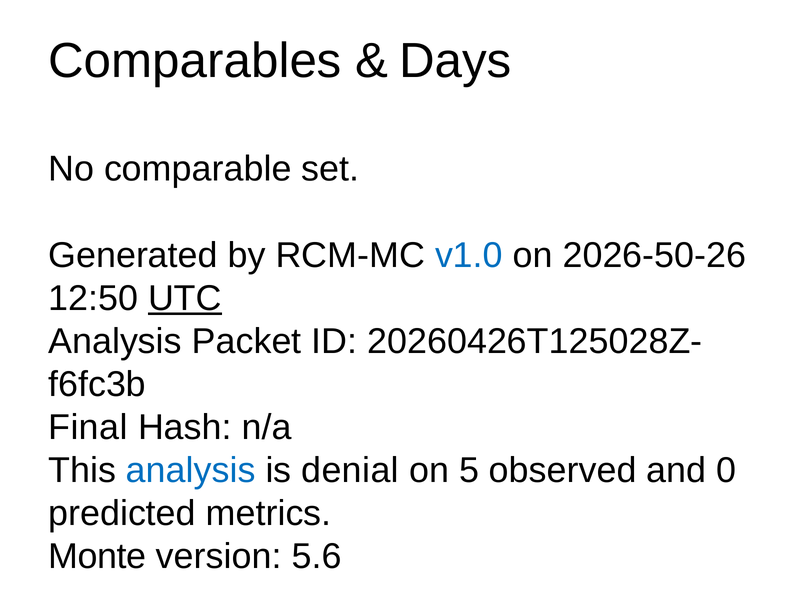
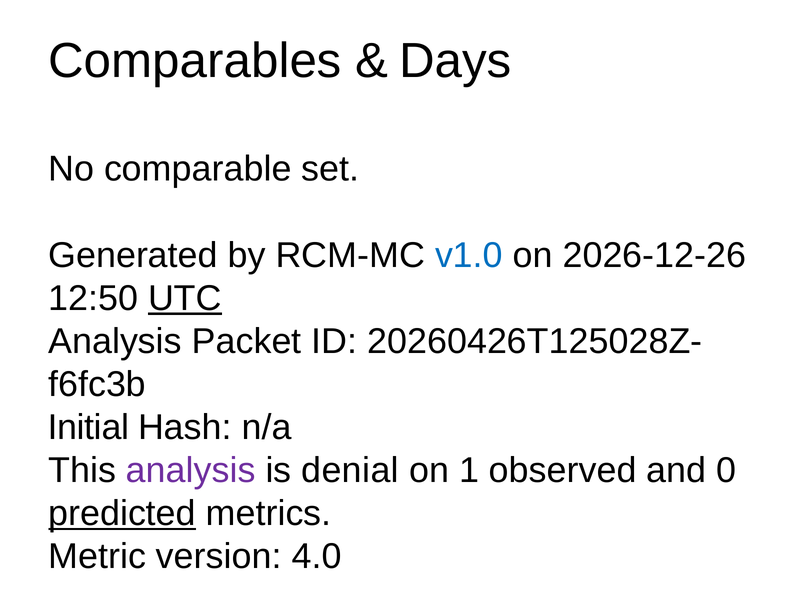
2026-50-26: 2026-50-26 -> 2026-12-26 (654, 255)
Final: Final -> Initial (88, 428)
analysis colour: blue -> purple (191, 471)
5: 5 -> 1 (469, 471)
predicted underline: none -> present (122, 514)
Monte: Monte -> Metric (97, 557)
5.6: 5.6 -> 4.0 (317, 557)
